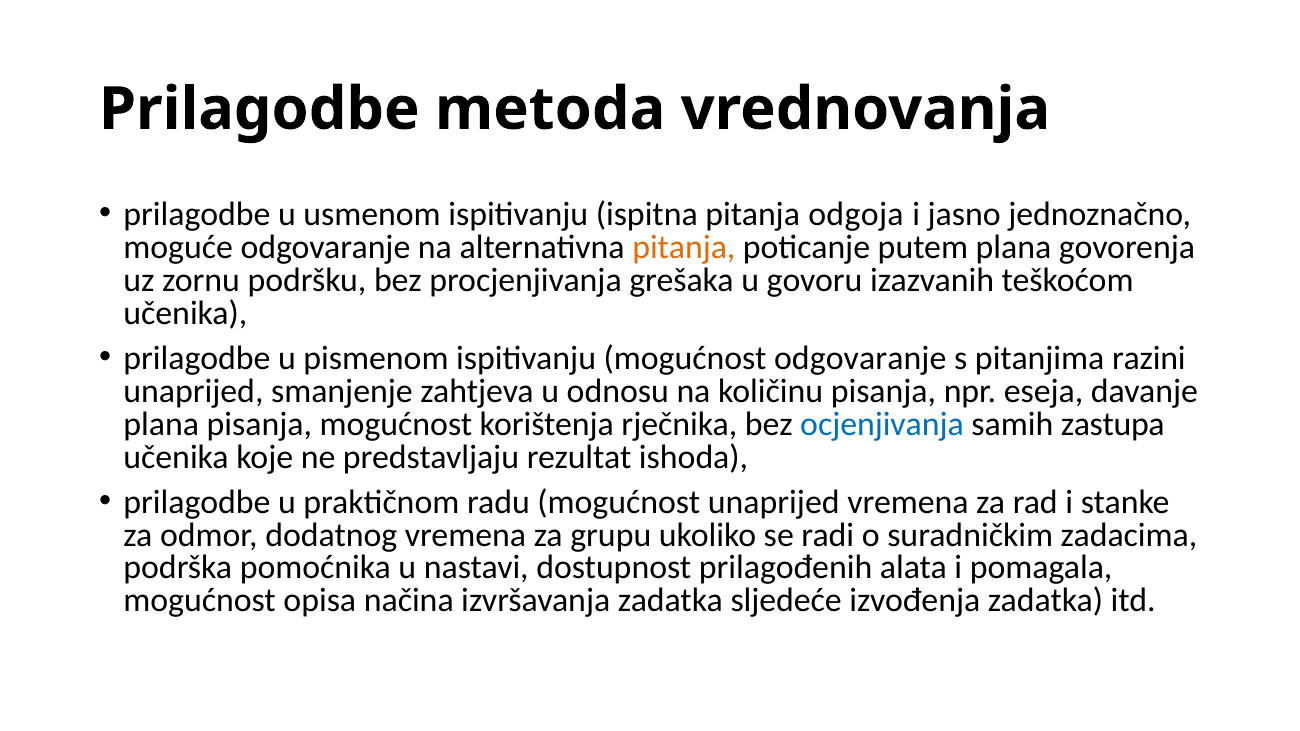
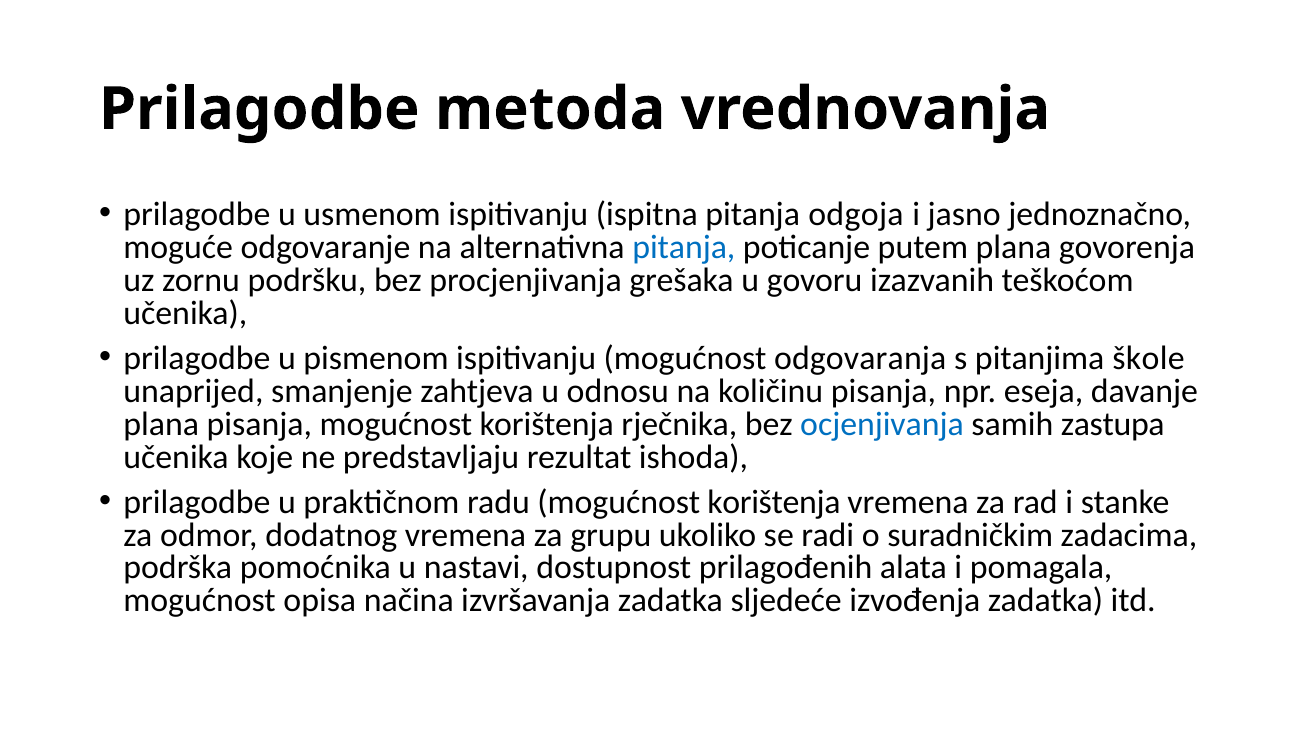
pitanja colour: orange -> blue (684, 248)
mogućnost odgovaranje: odgovaranje -> odgovaranja (860, 358)
razini: razini -> škole (1149, 358)
radu mogućnost unaprijed: unaprijed -> korištenja (774, 502)
